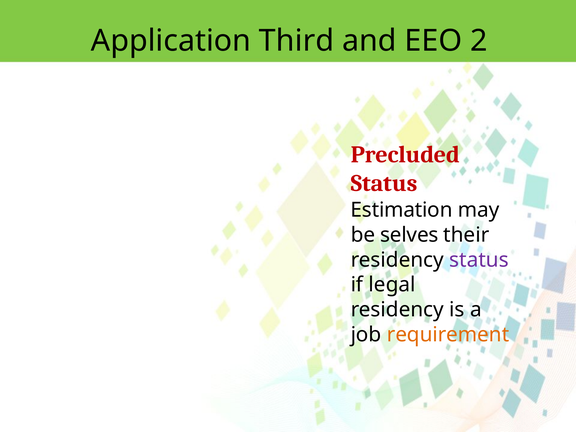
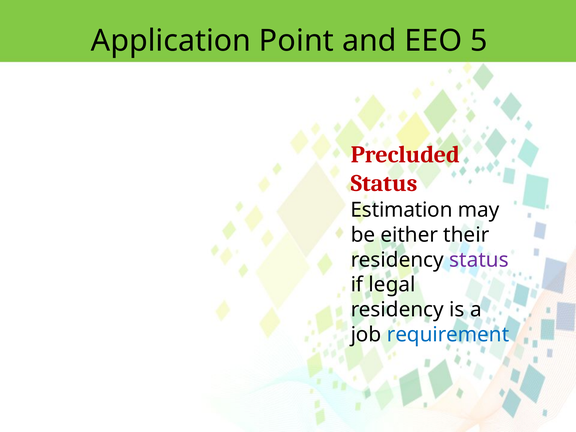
Third: Third -> Point (296, 41)
2: 2 -> 5 (479, 41)
selves: selves -> either (409, 235)
requirement colour: orange -> blue (448, 335)
